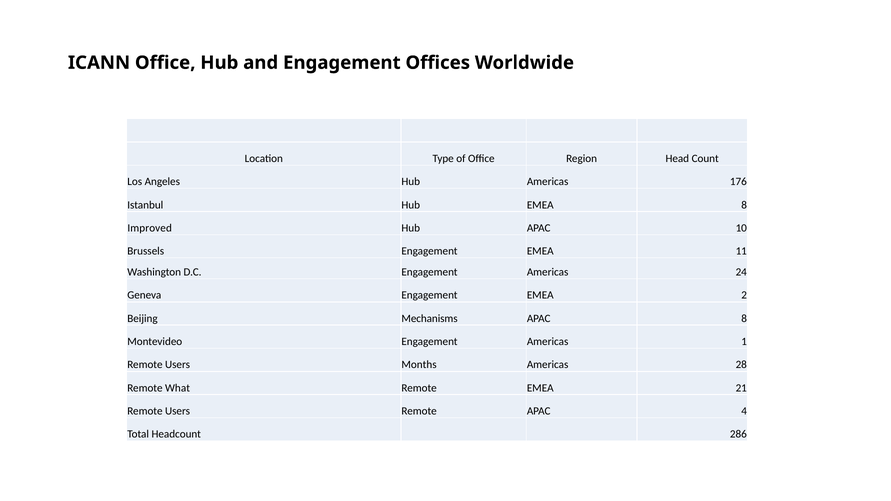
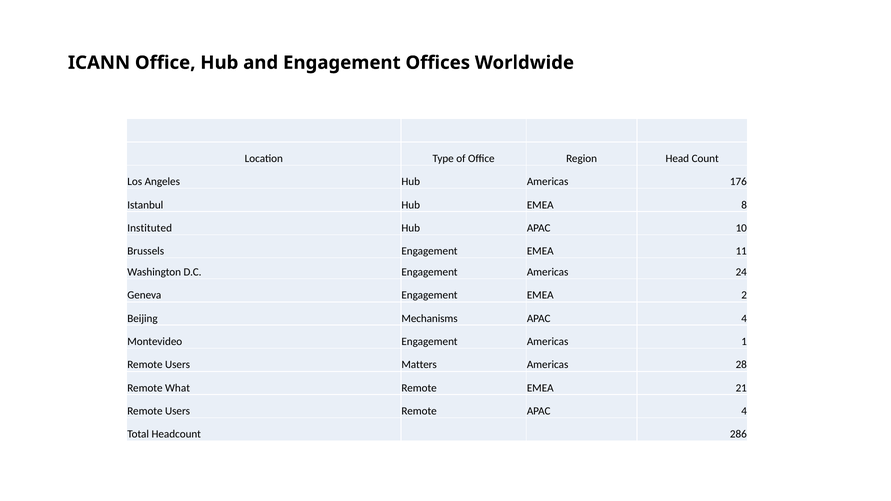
Improved: Improved -> Instituted (150, 228)
8: 8 -> 4 (744, 319)
Months: Months -> Matters (419, 365)
